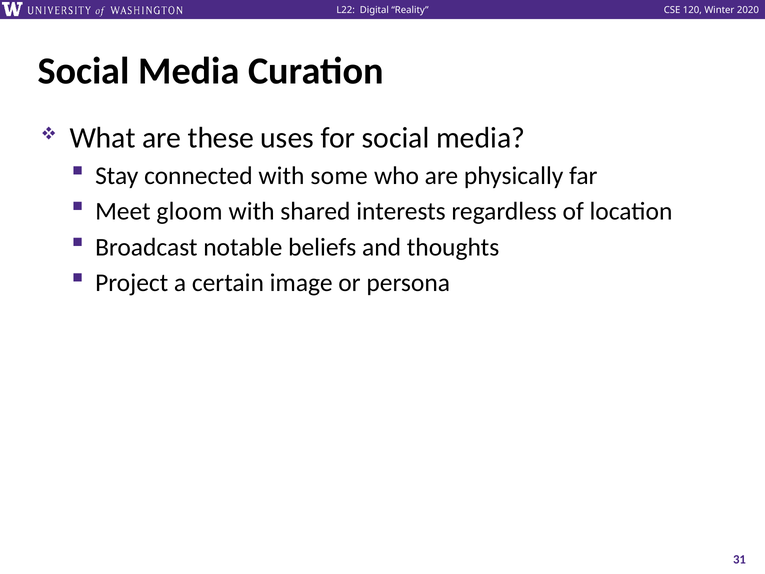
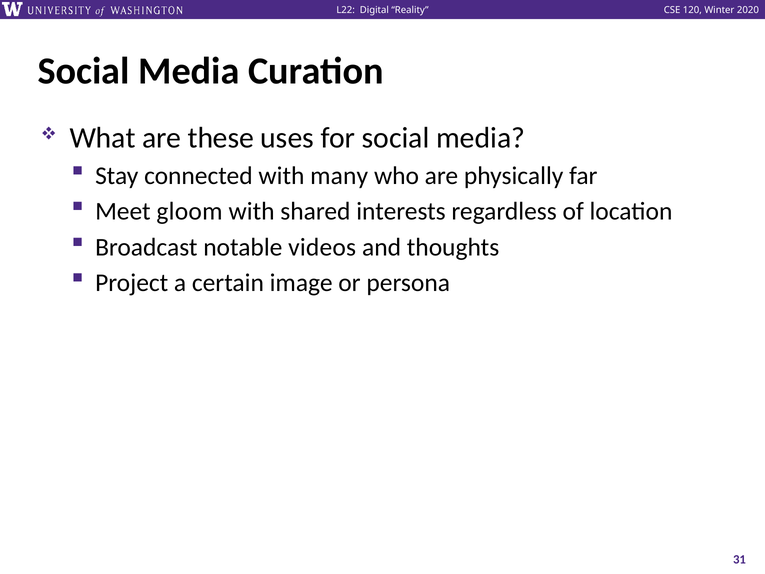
some: some -> many (339, 176)
beliefs: beliefs -> videos (322, 247)
